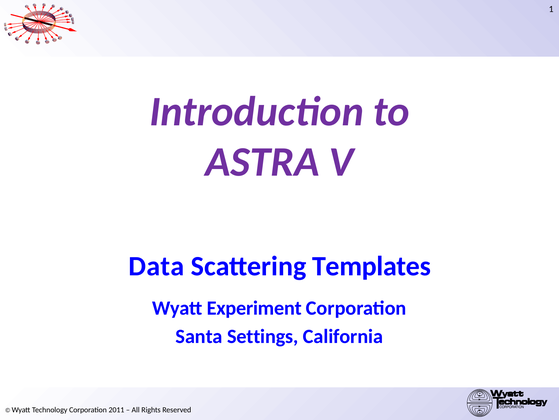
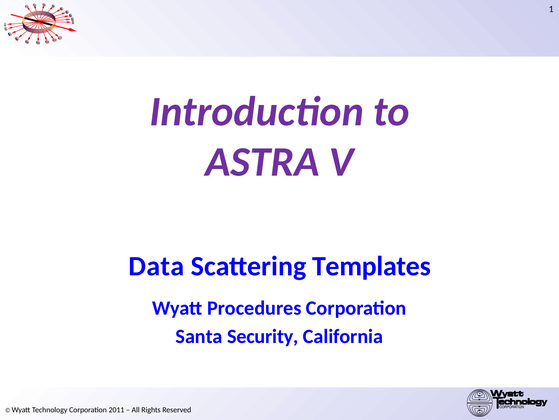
Experiment: Experiment -> Procedures (254, 308)
Settings: Settings -> Security (263, 336)
